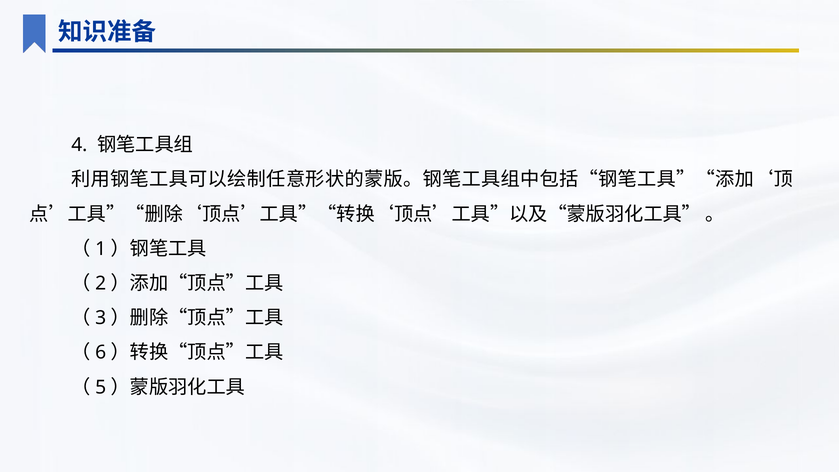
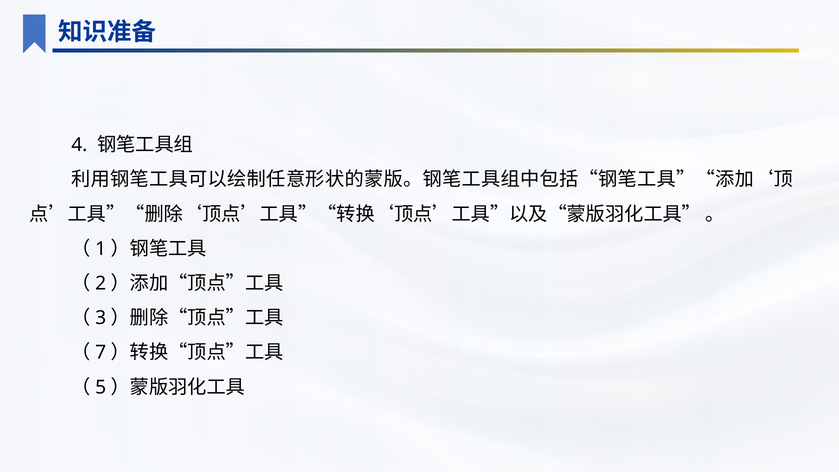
6: 6 -> 7 (101, 353)
